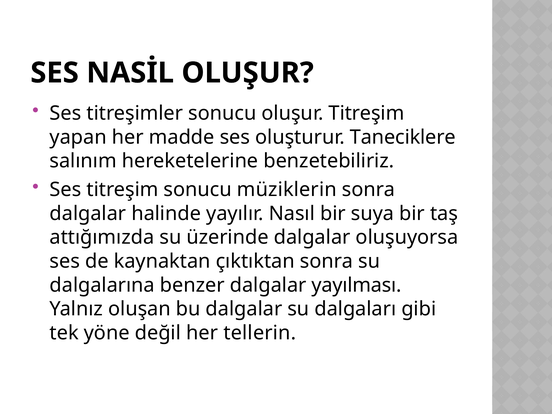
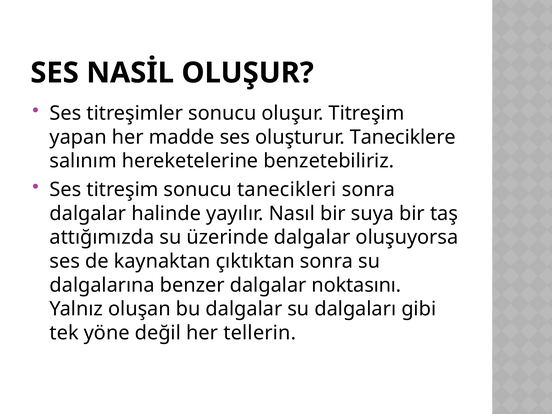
müziklerin: müziklerin -> tanecikleri (287, 190)
yayılması: yayılması -> noktasını (356, 285)
